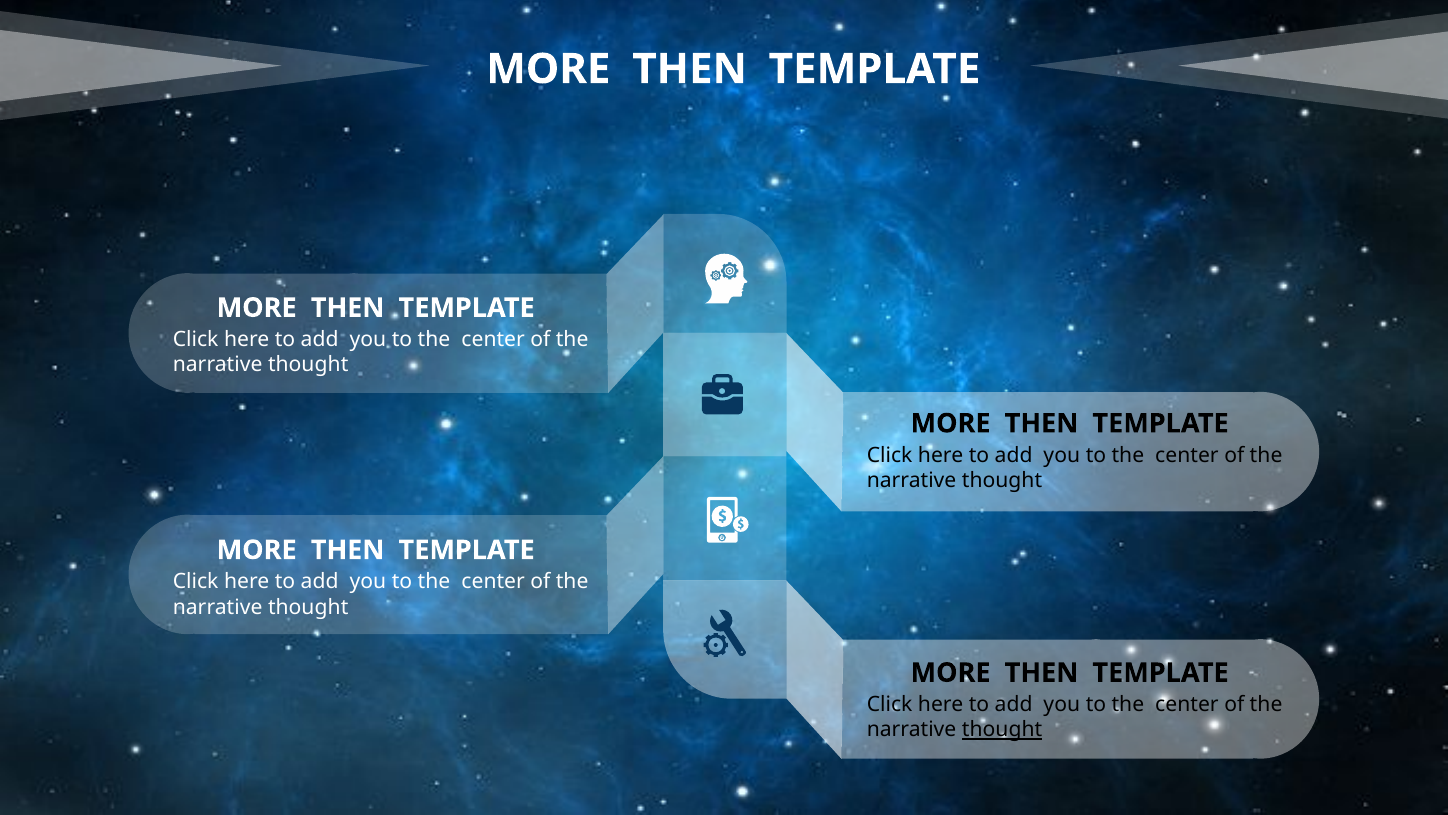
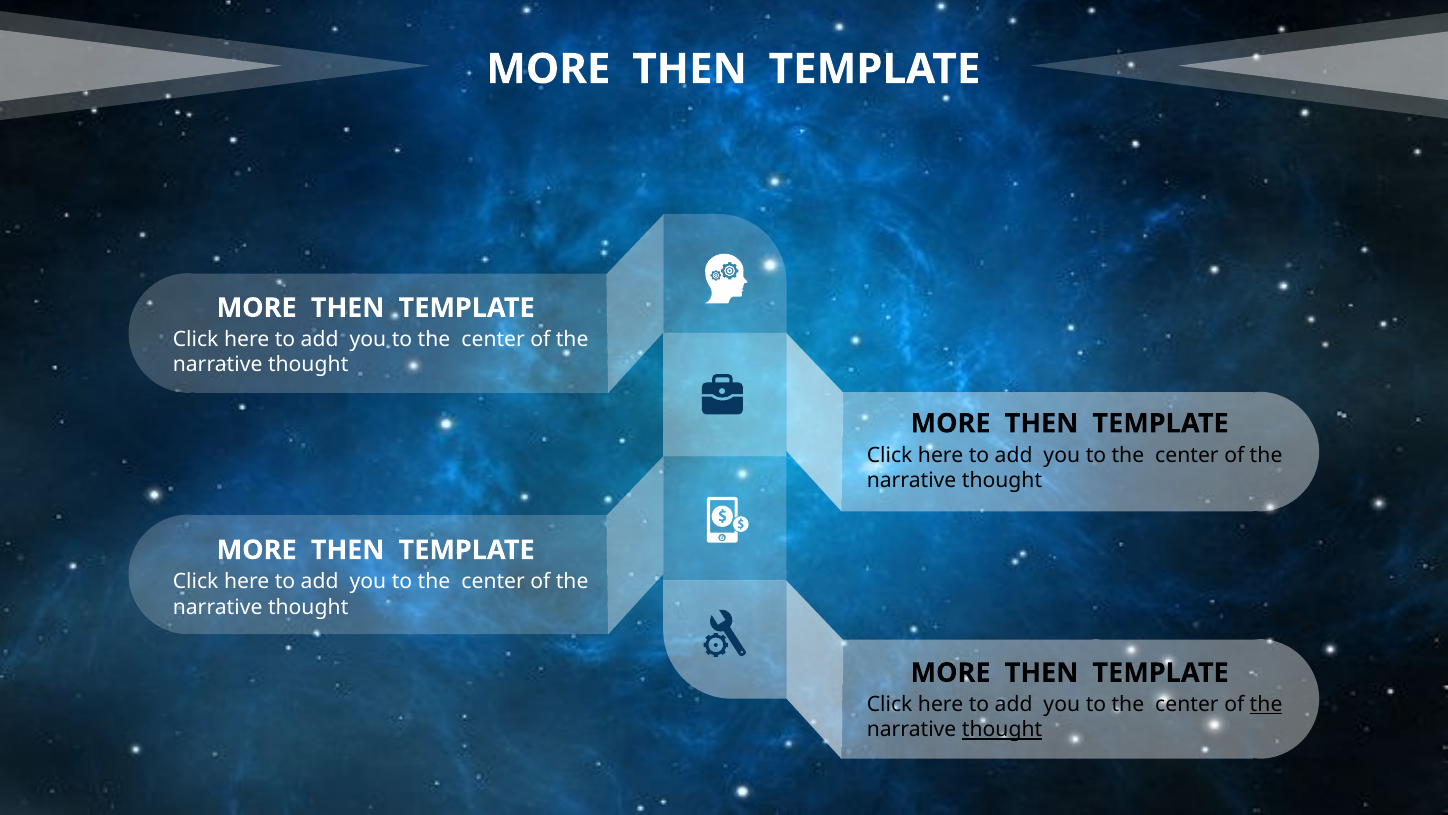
the underline: none -> present (1266, 704)
